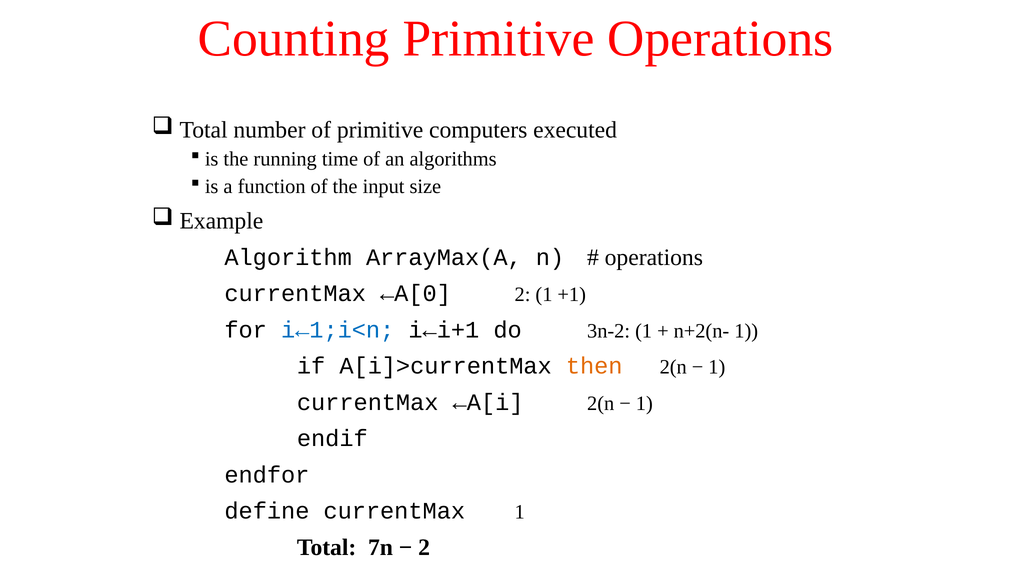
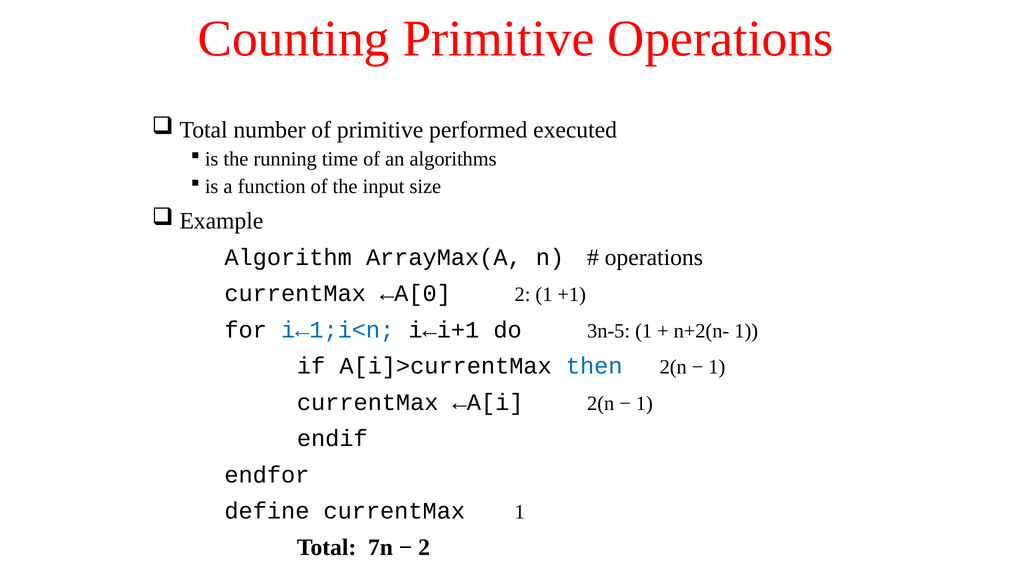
computers: computers -> performed (478, 130)
3n-2: 3n-2 -> 3n-5 (609, 331)
then colour: orange -> blue (594, 366)
